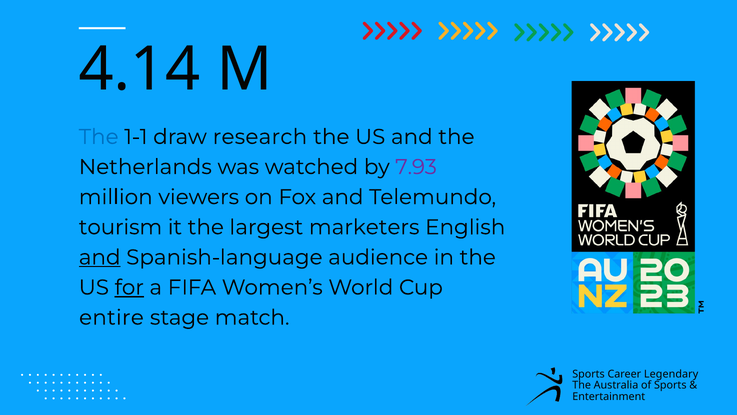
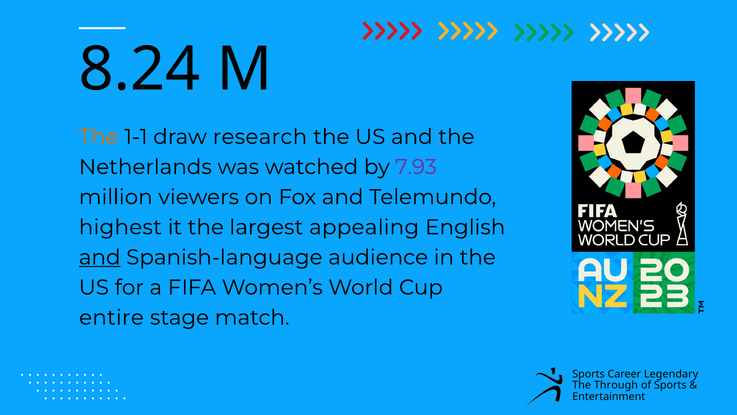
4.14: 4.14 -> 8.24 (140, 70)
The colour: blue -> orange (99, 137)
tourism: tourism -> highest (120, 227)
marketers: marketers -> appealing (364, 227)
for underline: present -> none (129, 287)
Australia: Australia -> Through (616, 385)
